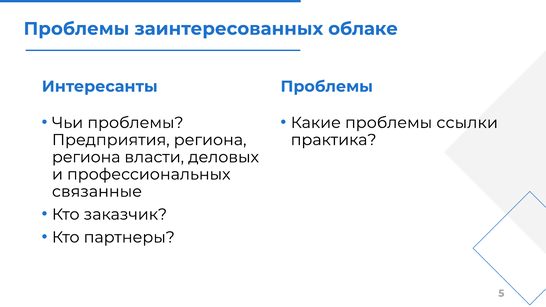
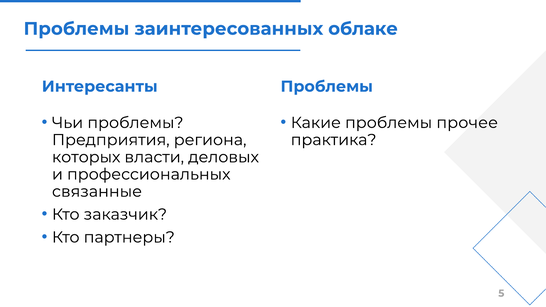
ссылки: ссылки -> прочее (467, 123)
региона: региона -> которых (86, 157)
